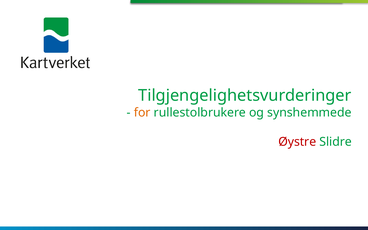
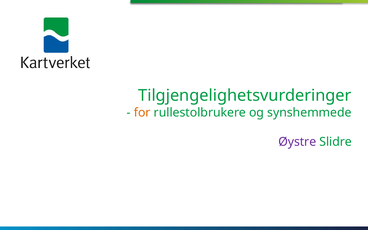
Øystre colour: red -> purple (297, 142)
